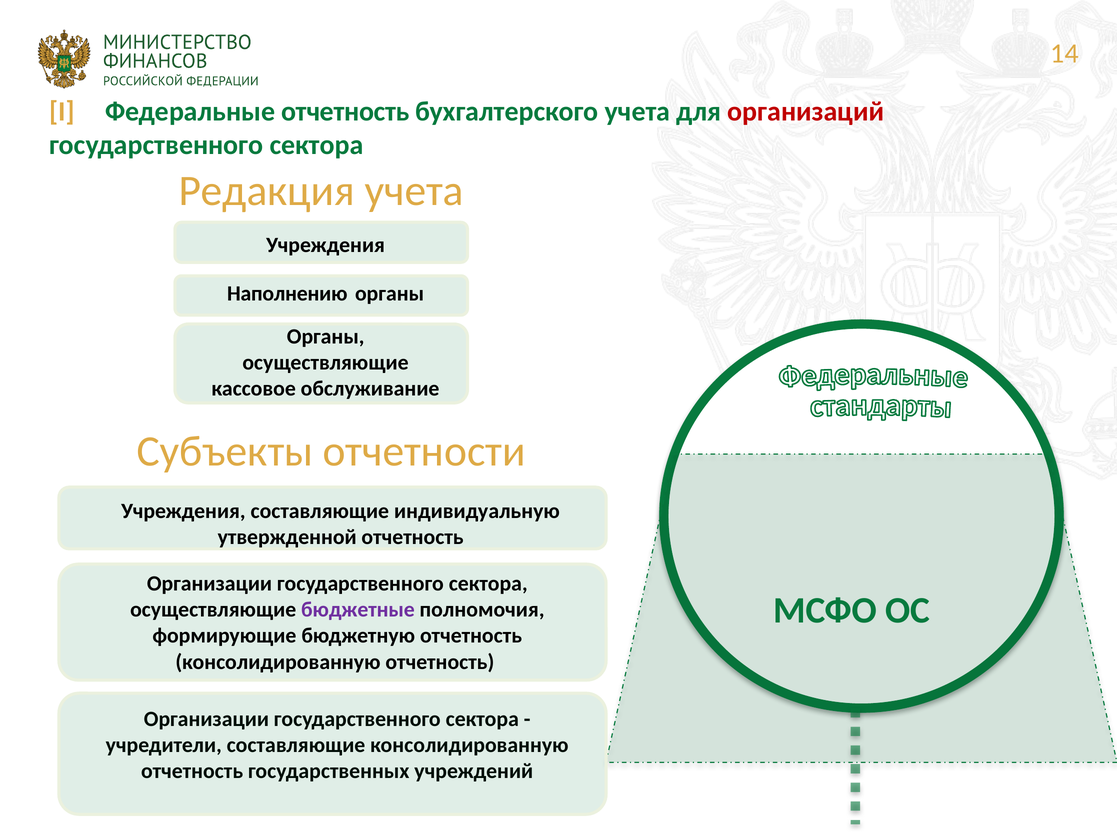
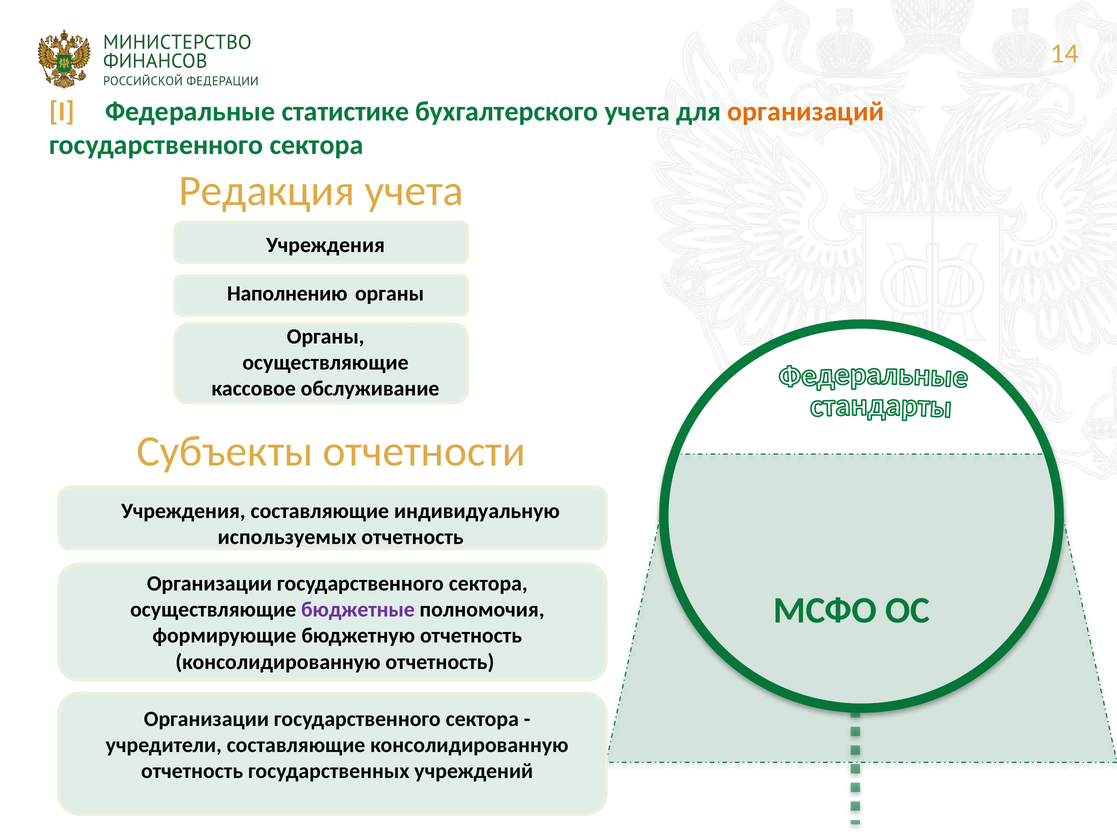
Федеральные отчетность: отчетность -> статистике (345, 111)
организаций colour: red -> orange (806, 111)
утвержденной: утвержденной -> используемых (287, 537)
